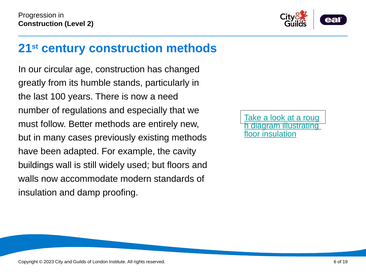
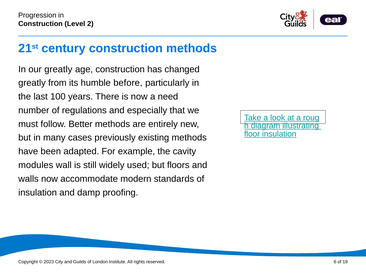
our circular: circular -> greatly (58, 69)
stands: stands -> before (128, 83)
buildings: buildings -> modules (36, 165)
